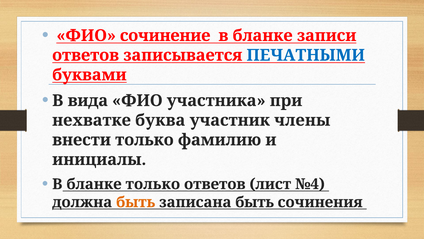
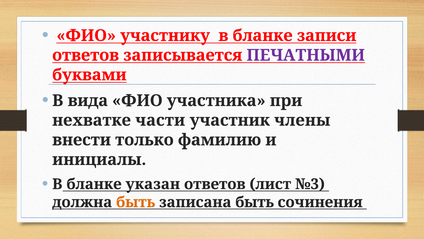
сочинение: сочинение -> участнику (165, 36)
ПЕЧАТНЫМИ colour: blue -> purple (306, 55)
буква: буква -> части (160, 120)
бланке только: только -> указан (153, 184)
№4: №4 -> №3 (310, 184)
